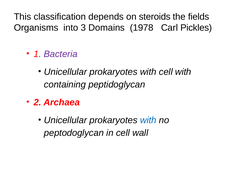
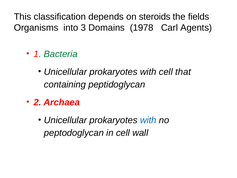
Pickles: Pickles -> Agents (196, 28)
Bacteria colour: purple -> green (61, 54)
cell with: with -> that (183, 72)
